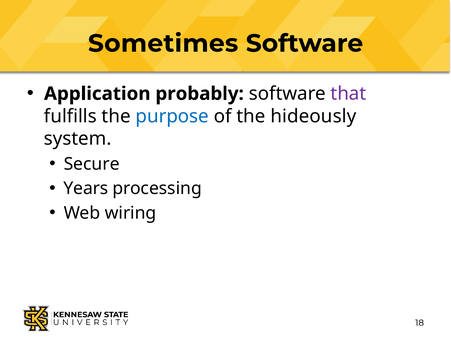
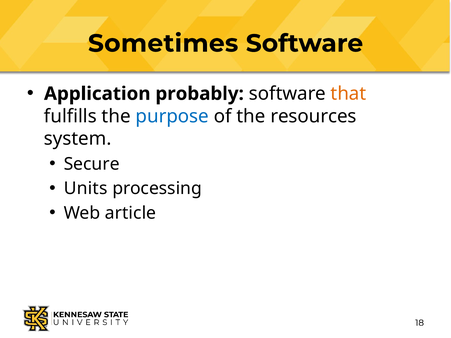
that colour: purple -> orange (348, 94)
hideously: hideously -> resources (313, 116)
Years: Years -> Units (86, 189)
wiring: wiring -> article (131, 213)
